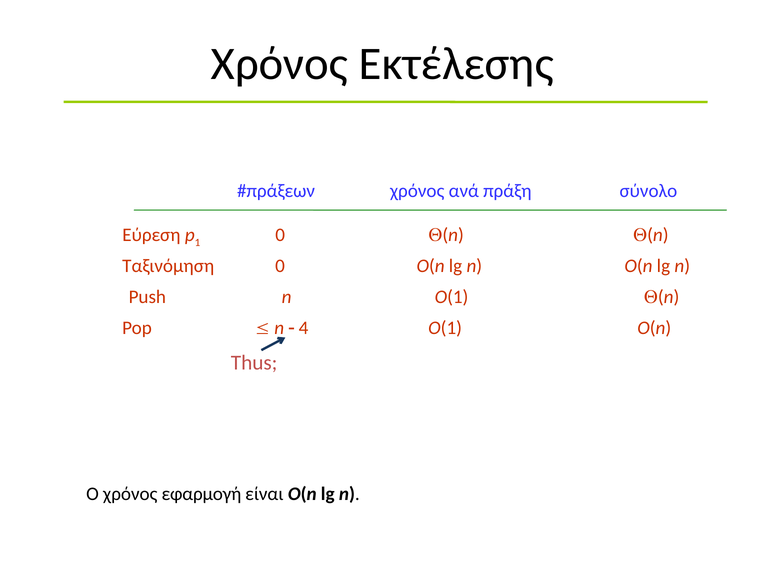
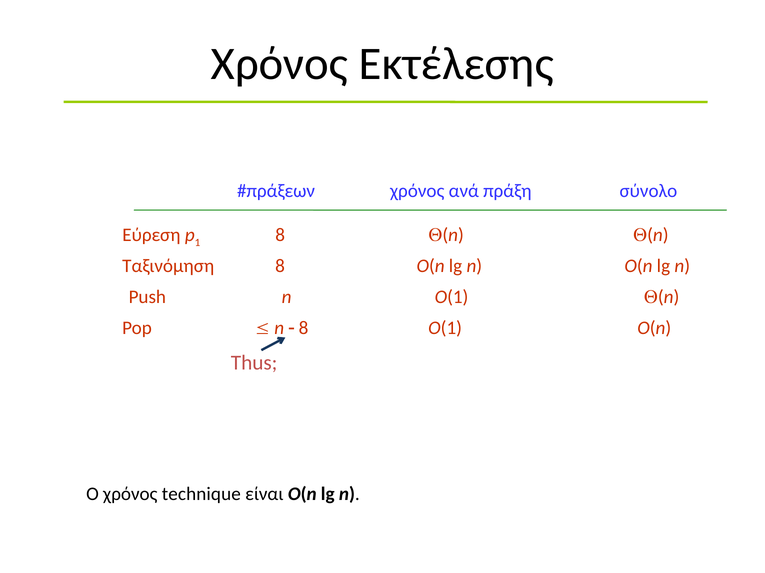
1 0: 0 -> 8 (280, 235)
Ταξινόμηση 0: 0 -> 8 (280, 266)
4: 4 -> 8 (304, 328)
εφαρμογή: εφαρμογή -> technique (201, 495)
